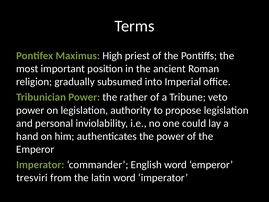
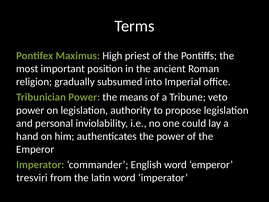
rather: rather -> means (134, 97)
